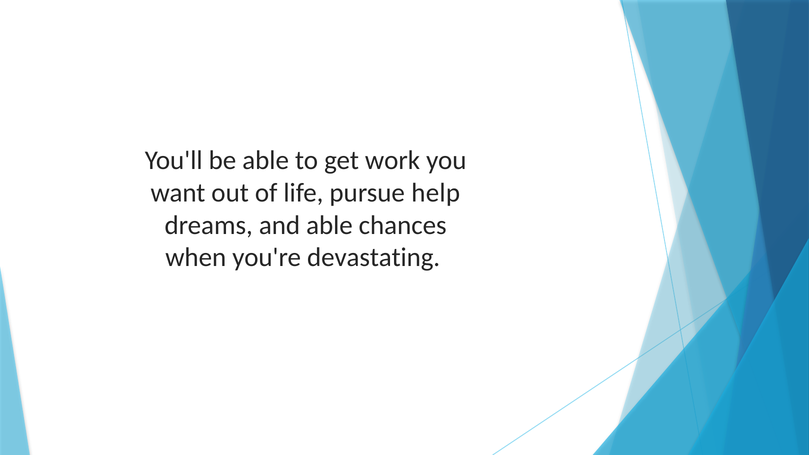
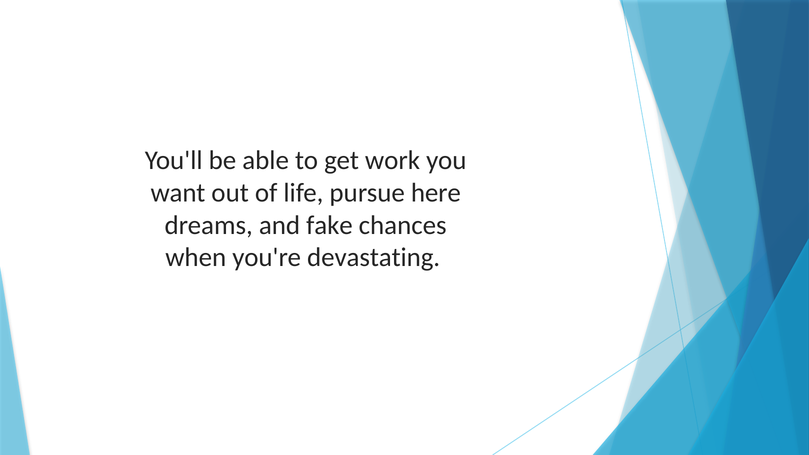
help: help -> here (436, 193)
and able: able -> fake (329, 225)
